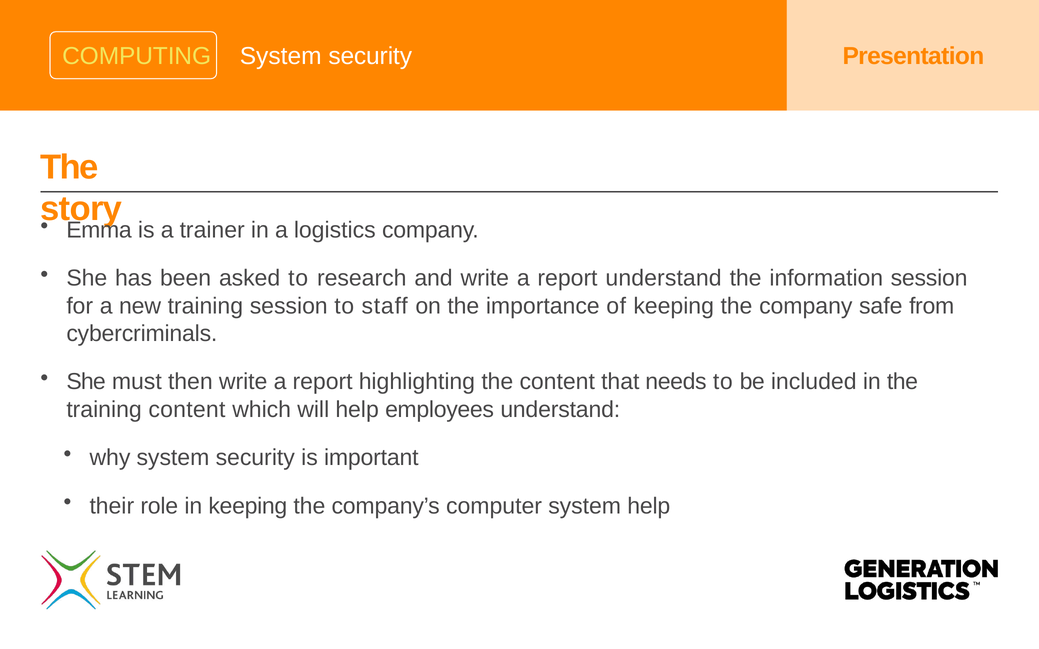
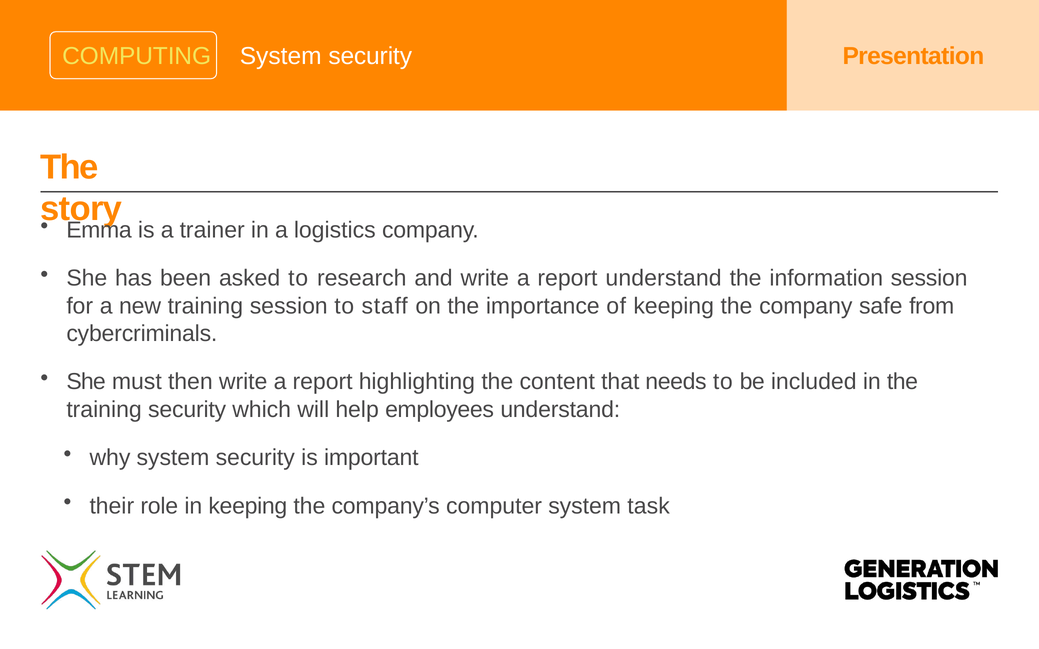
training content: content -> security (187, 409)
system help: help -> task (649, 506)
